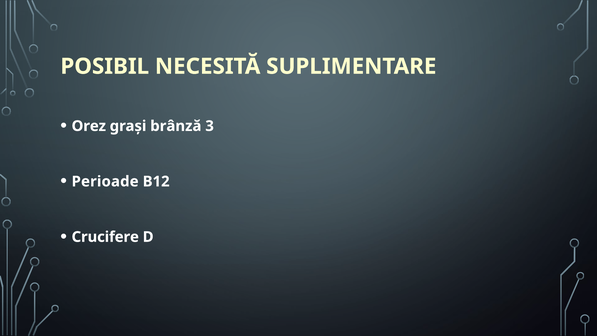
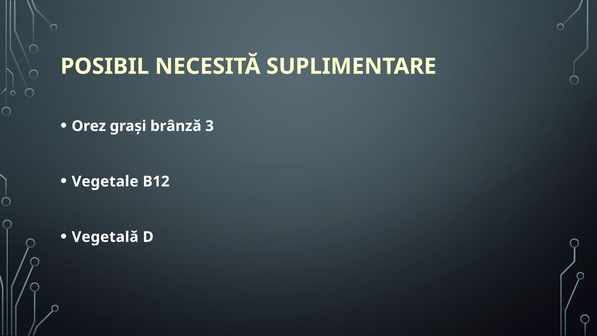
Perioade: Perioade -> Vegetale (105, 181)
Crucifere: Crucifere -> Vegetală (105, 237)
